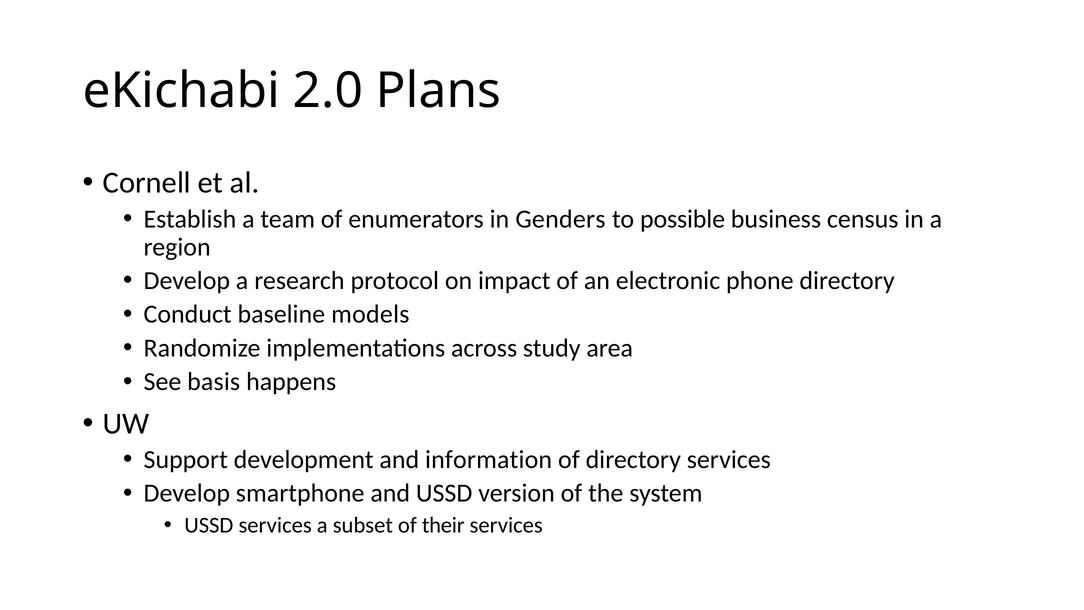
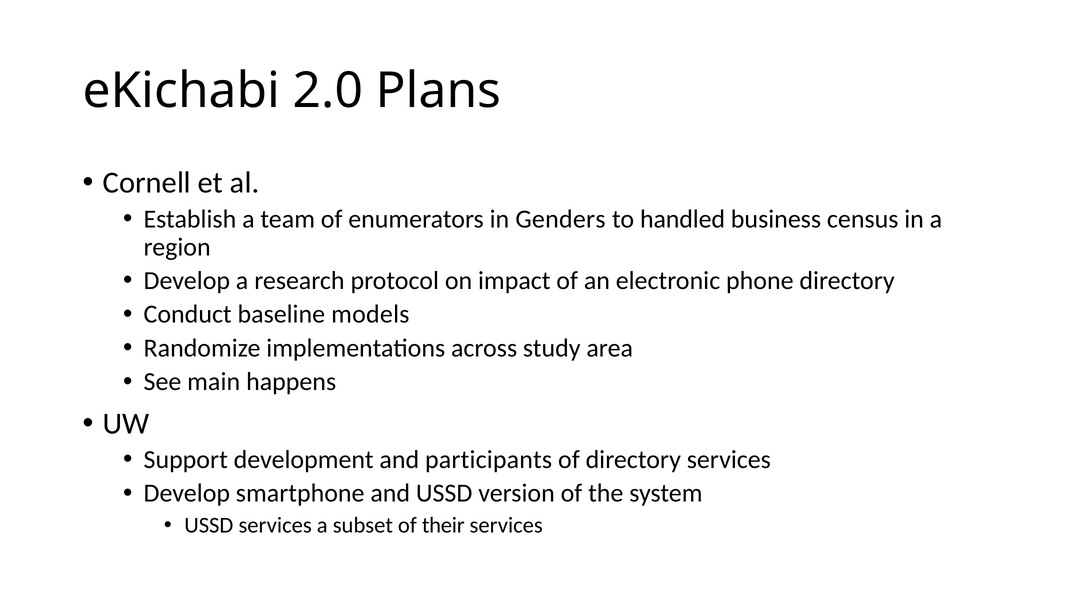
possible: possible -> handled (683, 219)
basis: basis -> main (214, 382)
information: information -> participants (489, 460)
